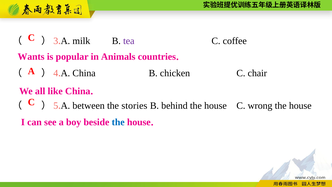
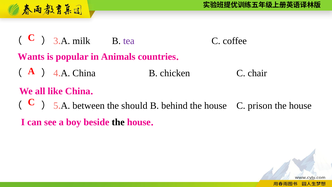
stories: stories -> should (134, 106)
wrong: wrong -> prison (260, 106)
the colour: blue -> black (118, 122)
